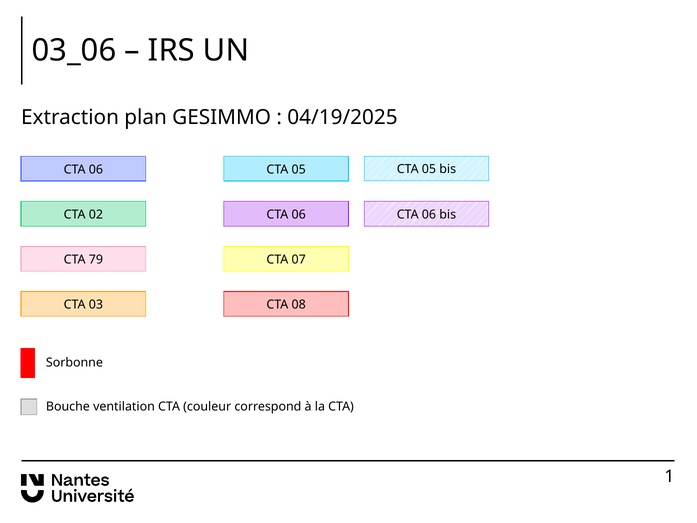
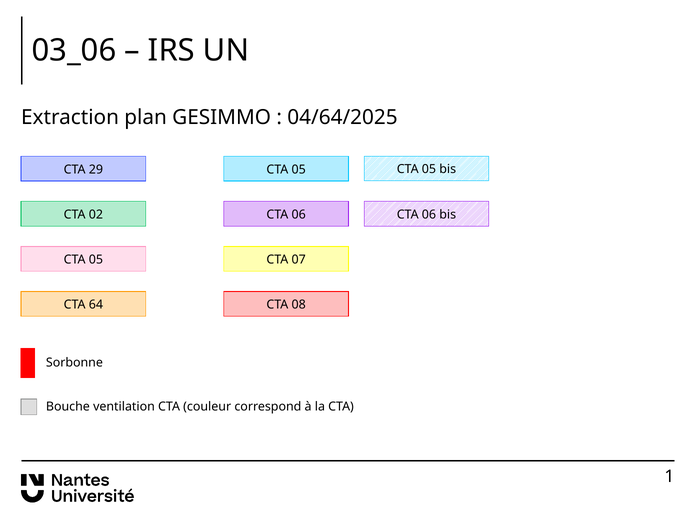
04/19/2025: 04/19/2025 -> 04/64/2025 (343, 117)
06: 06 -> 29 (96, 169)
79: 79 -> 05 (96, 260)
03: 03 -> 64 (96, 305)
